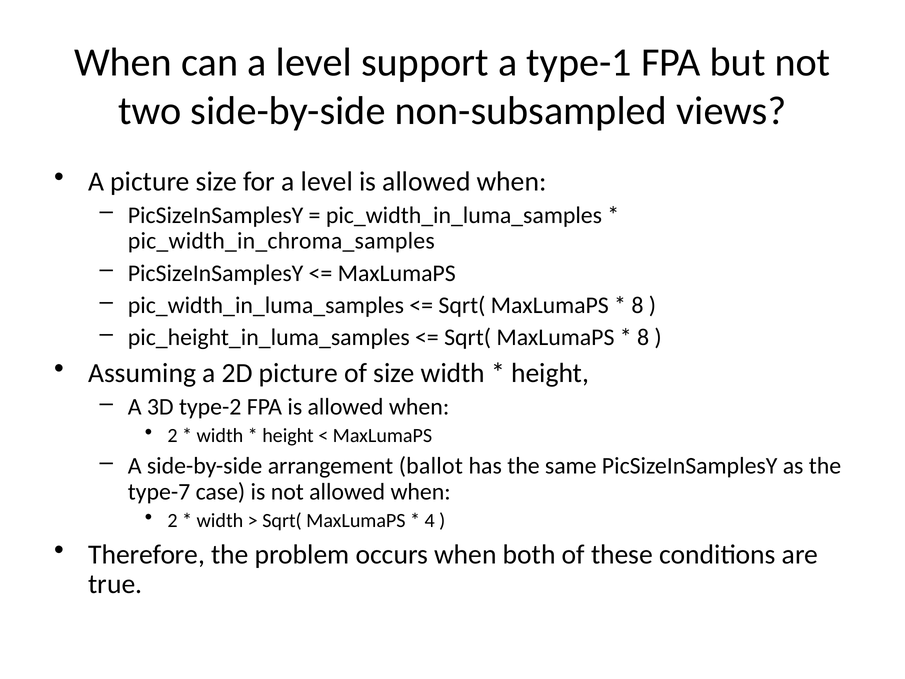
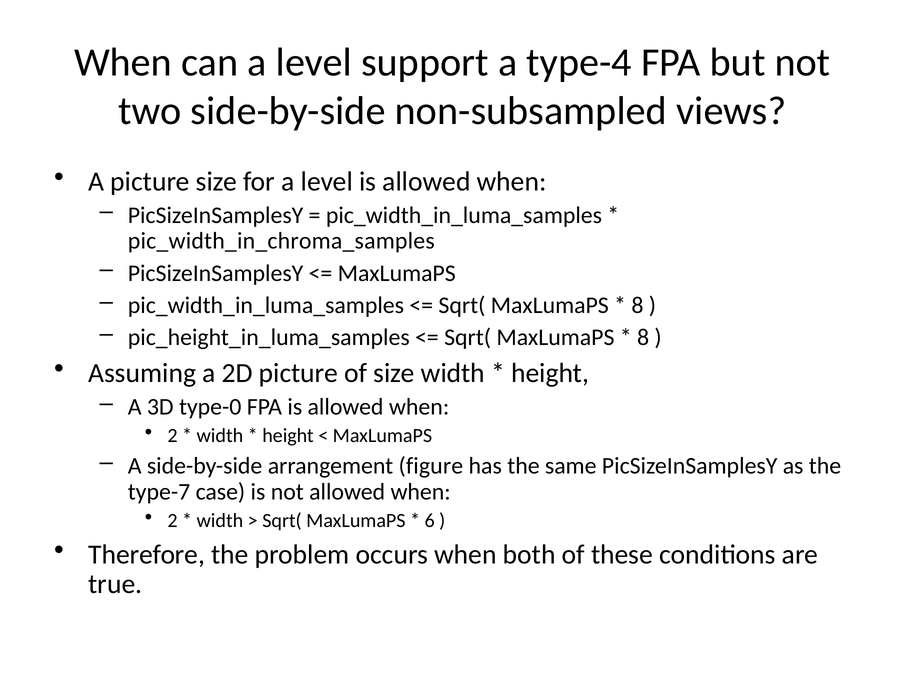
type-1: type-1 -> type-4 (579, 62)
type-2: type-2 -> type-0 (210, 407)
ballot: ballot -> figure (431, 466)
4: 4 -> 6 (430, 520)
